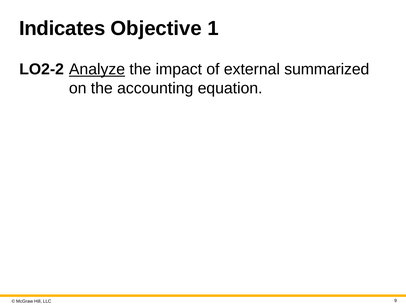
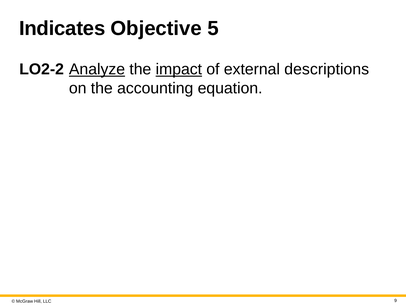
1: 1 -> 5 (213, 28)
impact underline: none -> present (179, 69)
summarized: summarized -> descriptions (327, 69)
